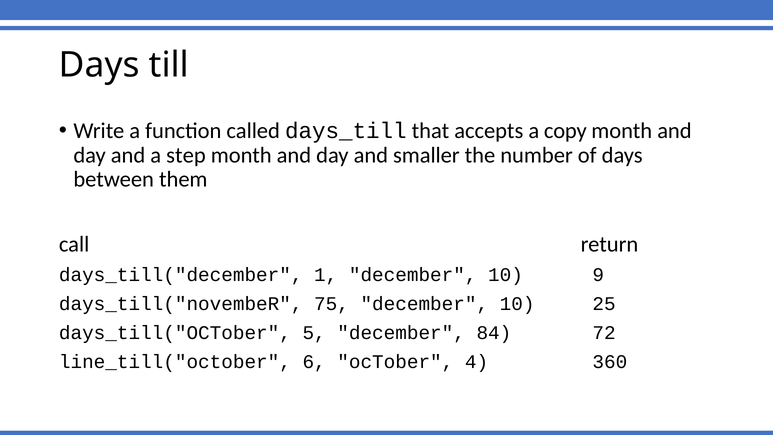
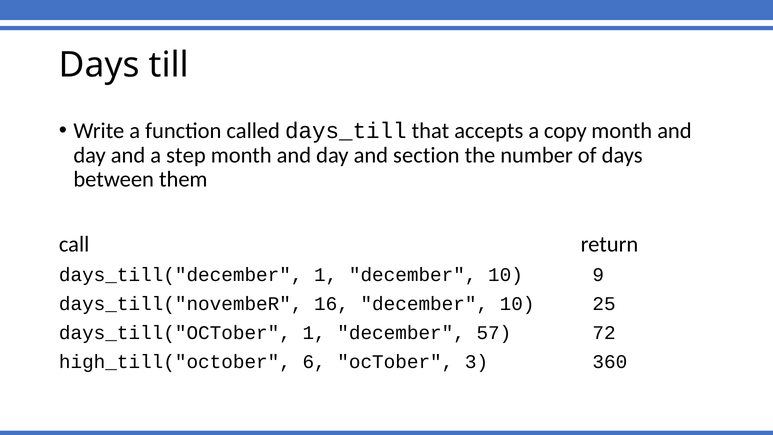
smaller: smaller -> section (426, 155)
75: 75 -> 16 (332, 304)
days_till("OCTober 5: 5 -> 1 (314, 333)
84: 84 -> 57 (494, 333)
line_till("october: line_till("october -> high_till("october (175, 362)
4: 4 -> 3 (477, 362)
